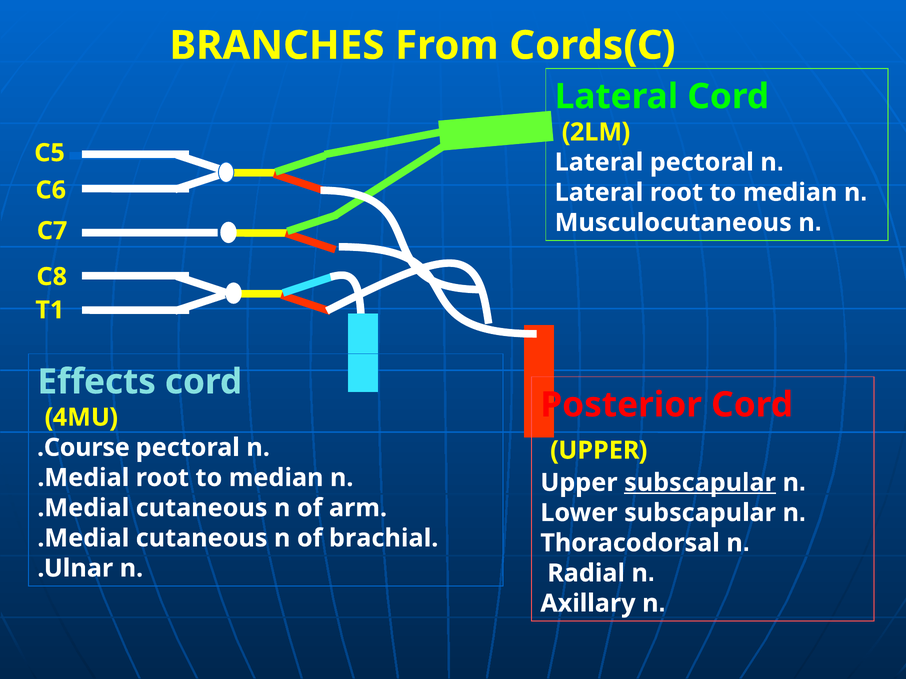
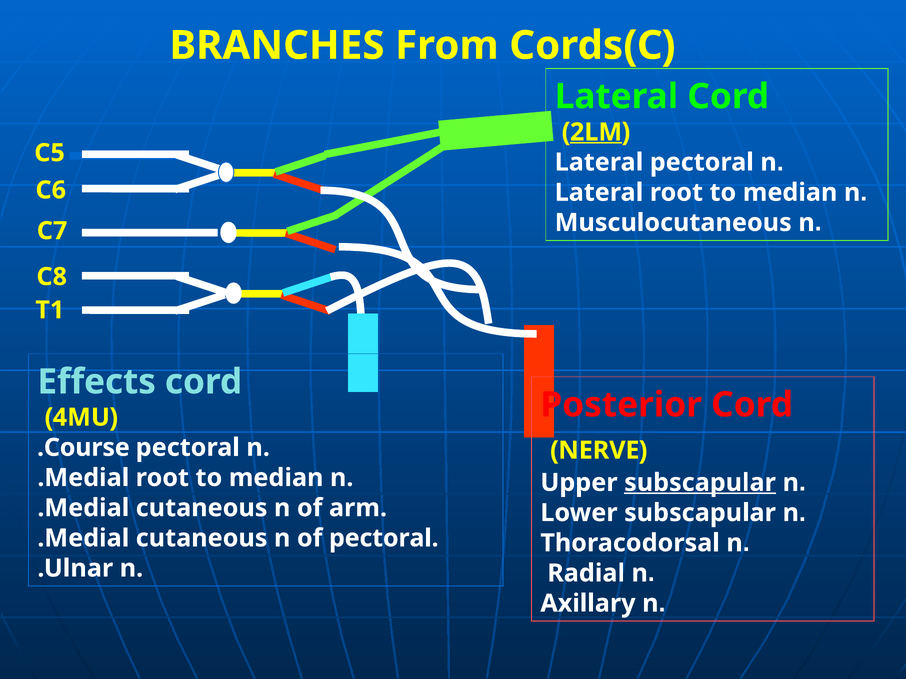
2LM underline: none -> present (596, 132)
UPPER: UPPER -> NERVE (599, 451)
of brachial: brachial -> pectoral (384, 538)
